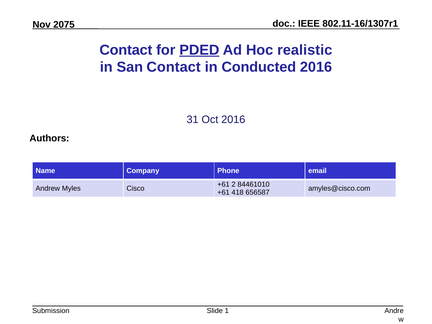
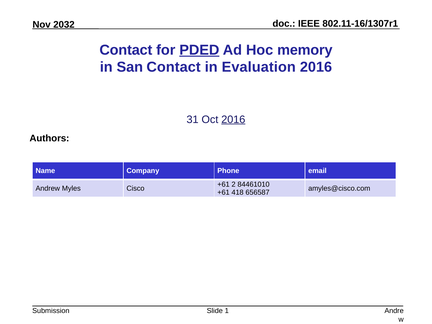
2075: 2075 -> 2032 (64, 25)
realistic: realistic -> memory (305, 50)
Conducted: Conducted -> Evaluation (259, 67)
2016 underline: none -> present (233, 120)
